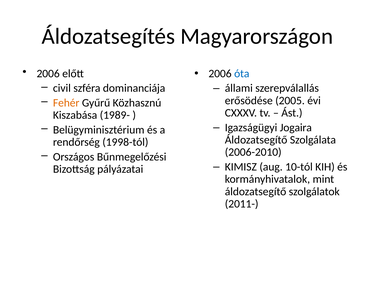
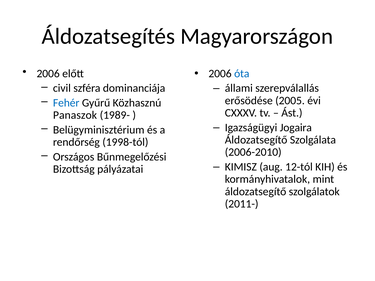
Fehér colour: orange -> blue (66, 103)
Kiszabása: Kiszabása -> Panaszok (75, 115)
10-tól: 10-tól -> 12-tól (299, 167)
